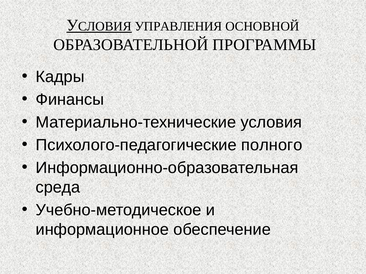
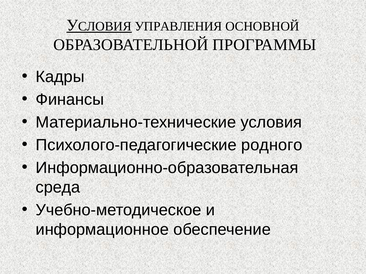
полного: полного -> родного (272, 145)
